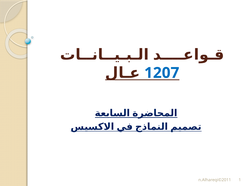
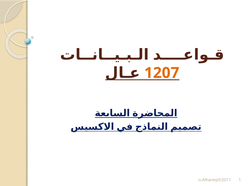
1207 colour: blue -> orange (162, 73)
